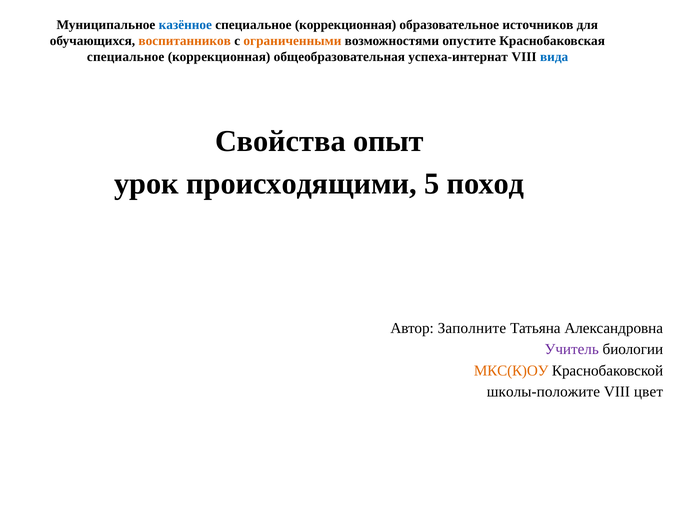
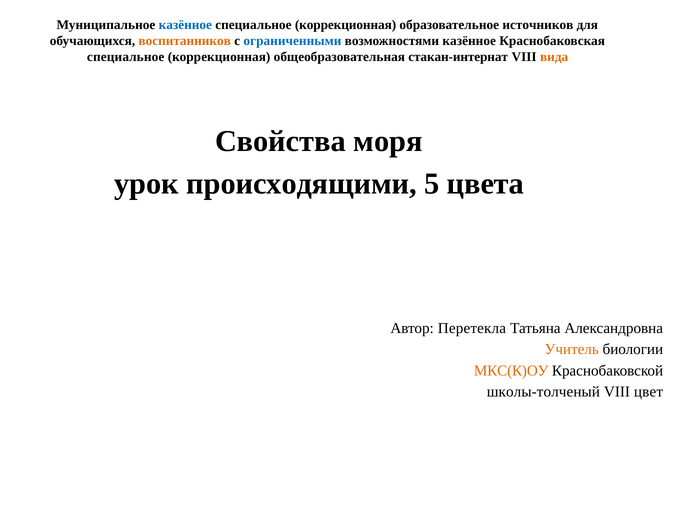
ограниченными colour: orange -> blue (292, 41)
возможностями опустите: опустите -> казённое (469, 41)
успеха-интернат: успеха-интернат -> стакан-интернат (458, 57)
вида colour: blue -> orange (554, 57)
опыт: опыт -> моря (388, 141)
поход: поход -> цвета (485, 184)
Заполните: Заполните -> Перетекла (472, 328)
Учитель colour: purple -> orange (572, 350)
школы-положите: школы-положите -> школы-толченый (543, 392)
